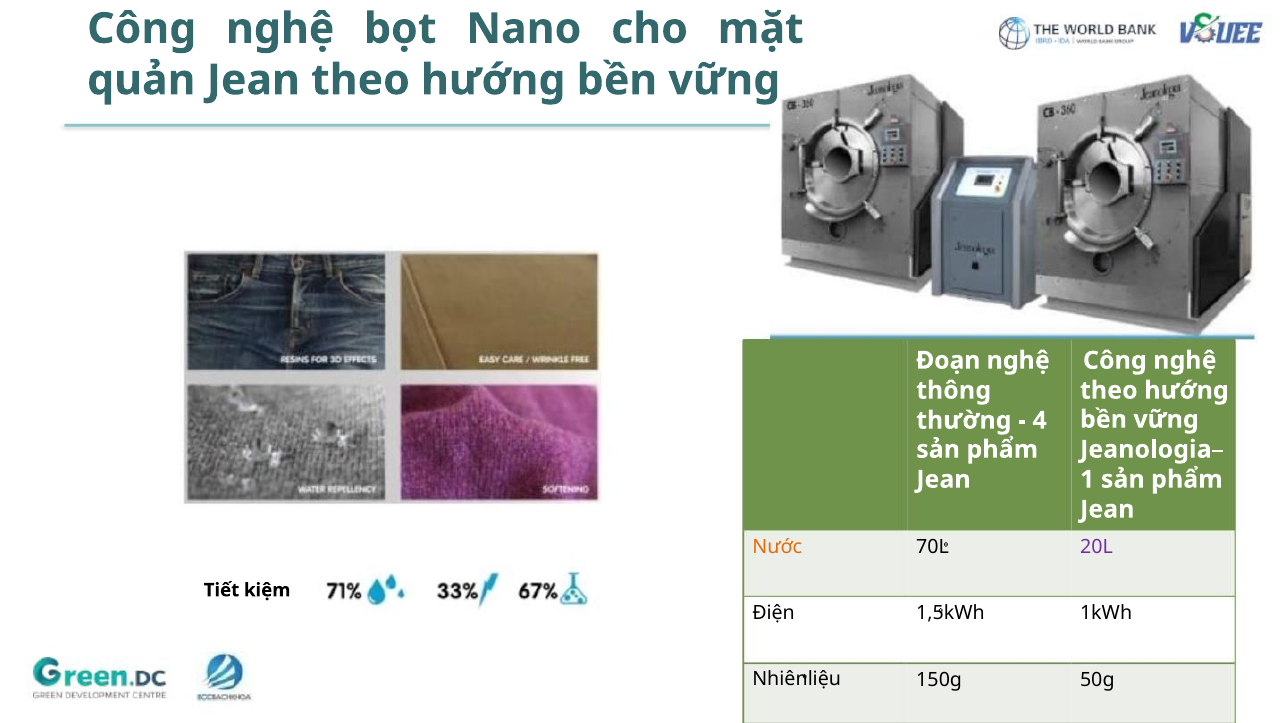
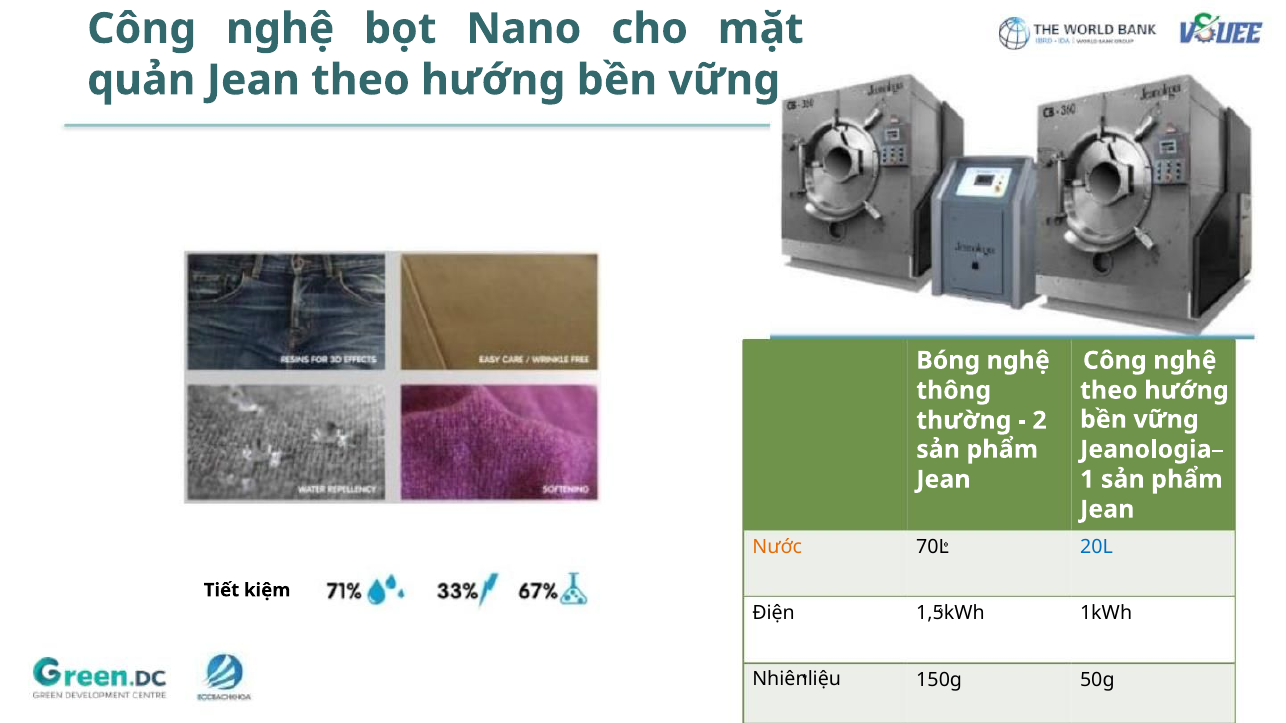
Đoạn: Đoạn -> Bóng (948, 361)
4: 4 -> 2 (1040, 421)
20L colour: purple -> blue (1096, 547)
